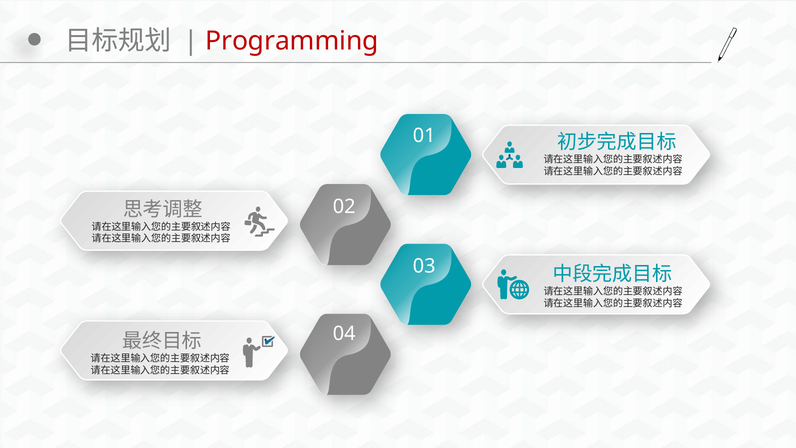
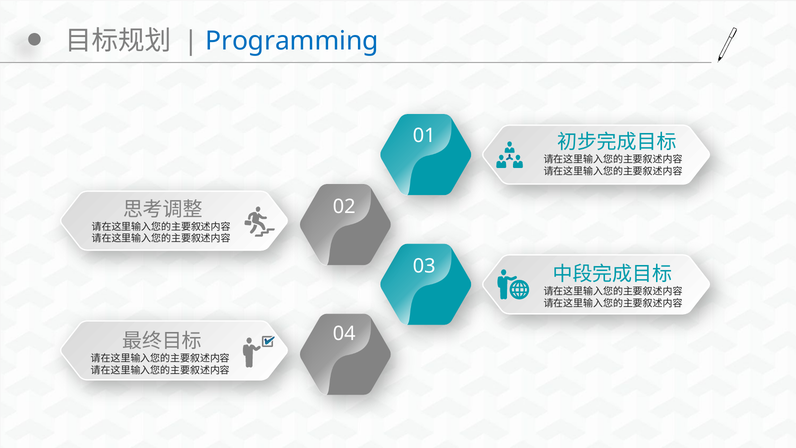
Programming colour: red -> blue (292, 41)
